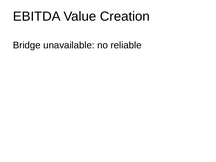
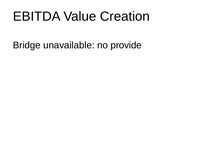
reliable: reliable -> provide (126, 45)
